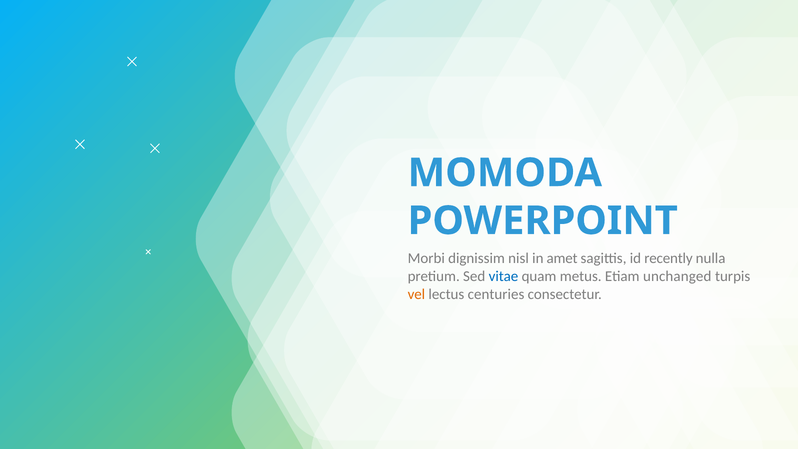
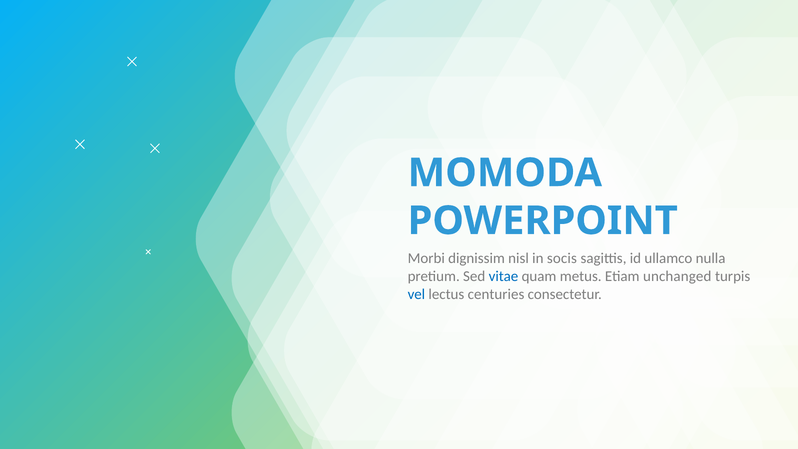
amet: amet -> socis (562, 258)
recently: recently -> ullamco (668, 258)
vel colour: orange -> blue (416, 294)
